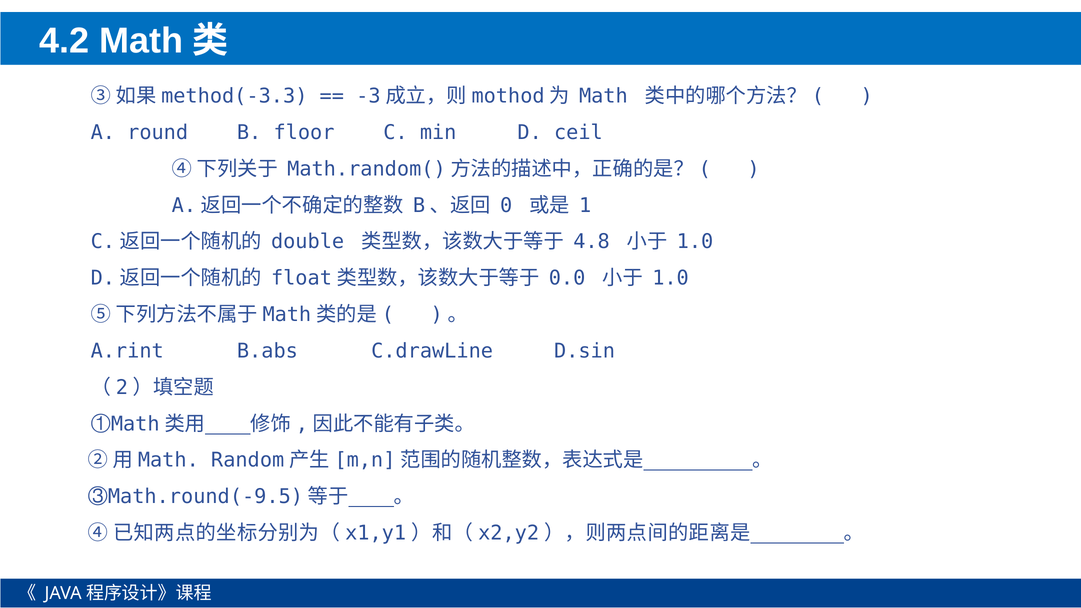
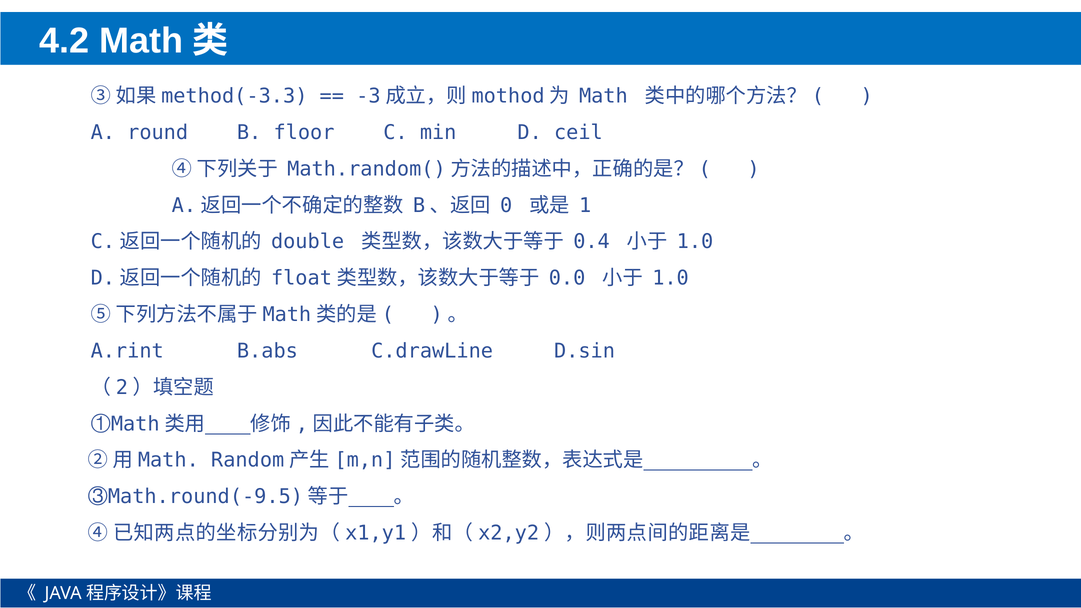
4.8: 4.8 -> 0.4 (592, 242)
